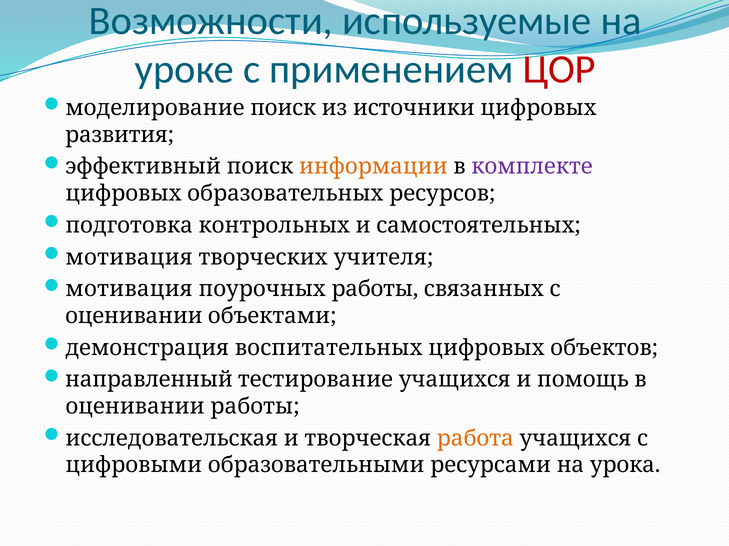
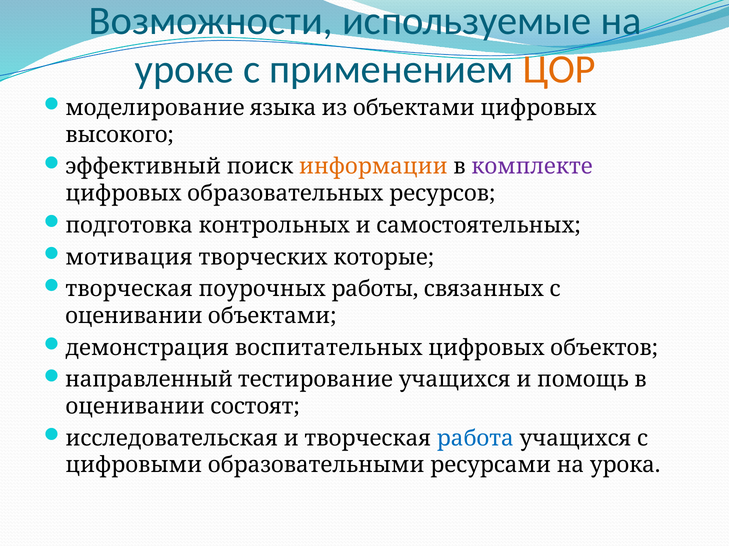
ЦОР colour: red -> orange (559, 70)
моделирование поиск: поиск -> языка (283, 108)
из источники: источники -> объектами (414, 108)
развития: развития -> высокого (120, 135)
учителя: учителя -> которые (384, 258)
мотивация: мотивация -> творческая (129, 290)
оценивании работы: работы -> состоят (255, 407)
работа colour: orange -> blue (475, 439)
